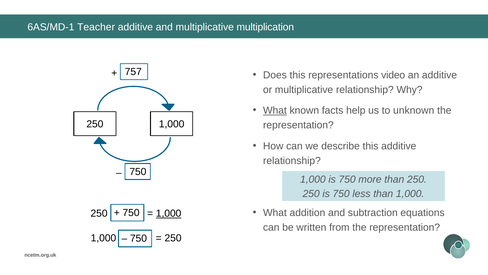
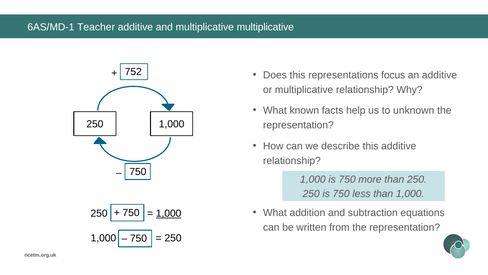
multiplicative multiplication: multiplication -> multiplicative (265, 27)
757: 757 -> 752 (133, 72)
video: video -> focus (393, 75)
What underline: present -> none (275, 110)
